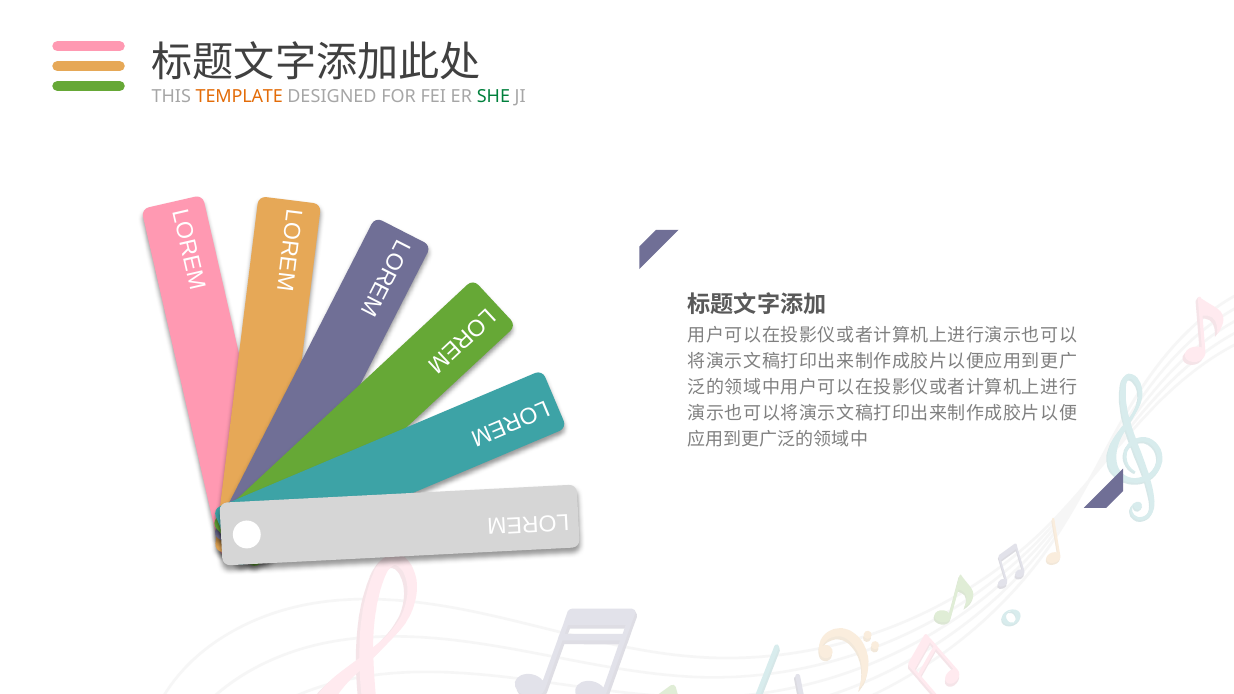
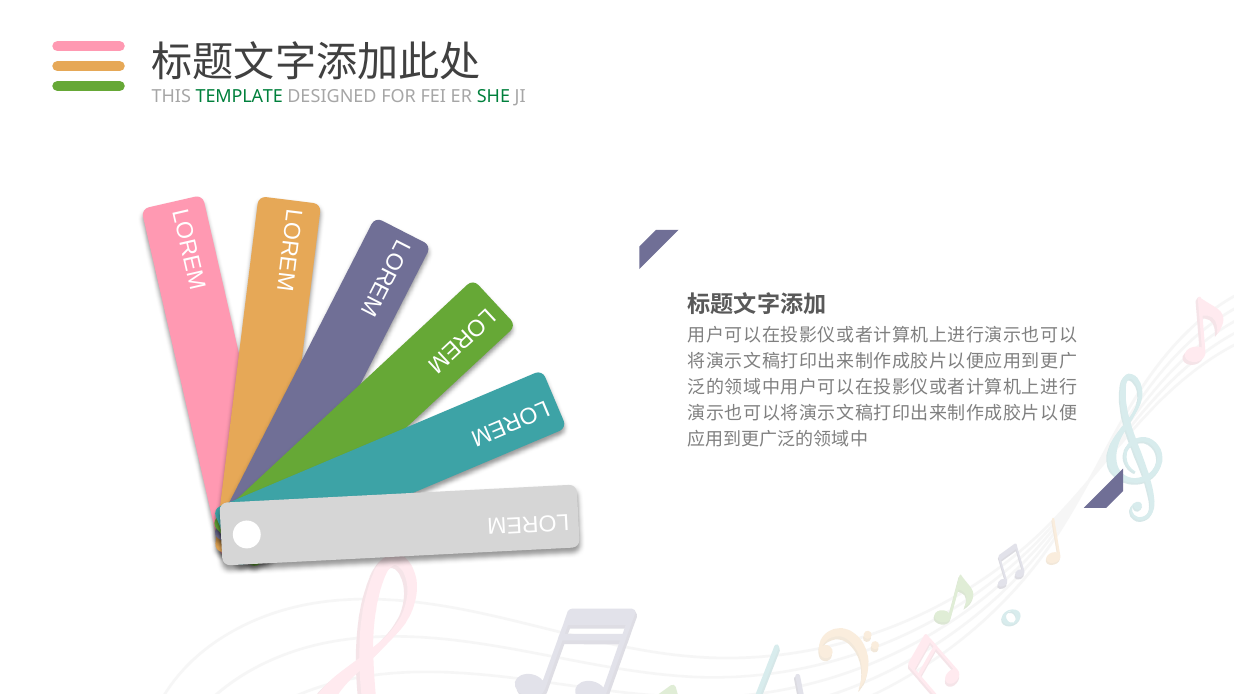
TEMPLATE colour: orange -> green (239, 96)
